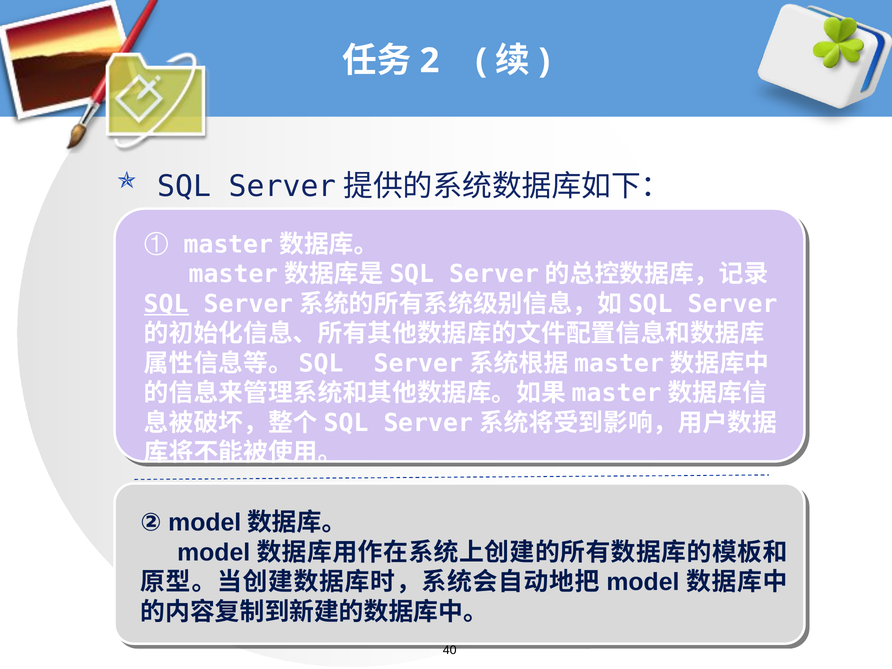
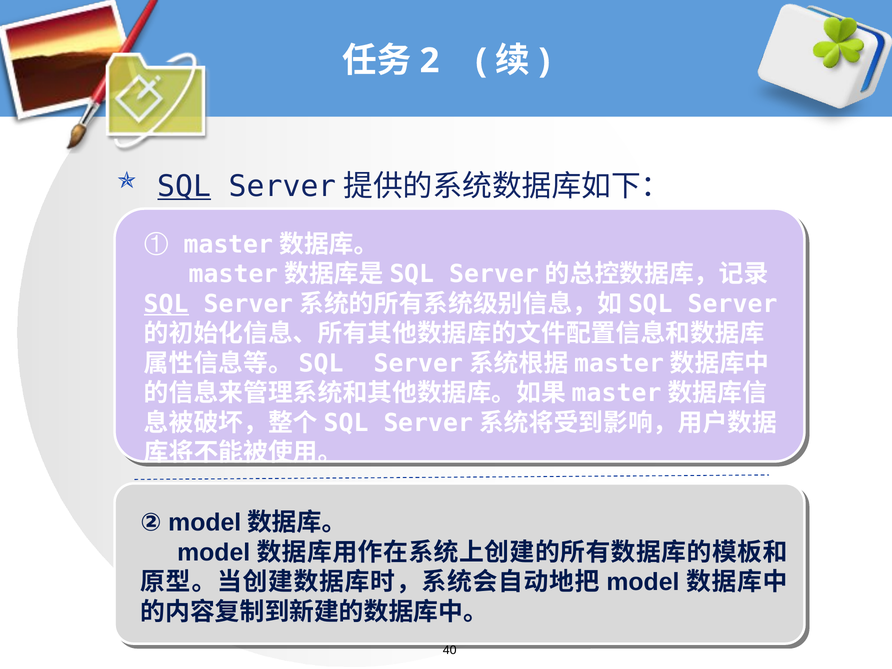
SQL underline: none -> present (184, 187)
